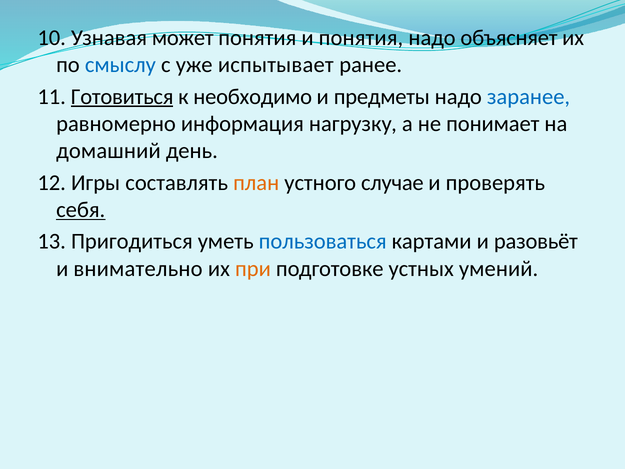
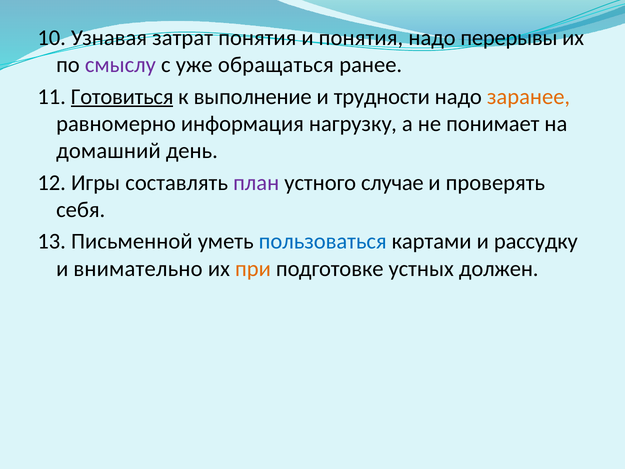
может: может -> затрат (183, 38)
объясняет: объясняет -> перерывы (509, 38)
смыслу colour: blue -> purple (120, 65)
испытывает: испытывает -> обращаться (276, 65)
необходимо: необходимо -> выполнение (253, 97)
предметы: предметы -> трудности (382, 97)
заранее colour: blue -> orange (529, 97)
план colour: orange -> purple (256, 182)
себя underline: present -> none (81, 210)
Пригодиться: Пригодиться -> Письменной (132, 241)
разовьёт: разовьёт -> рассудку (536, 241)
умений: умений -> должен (499, 268)
